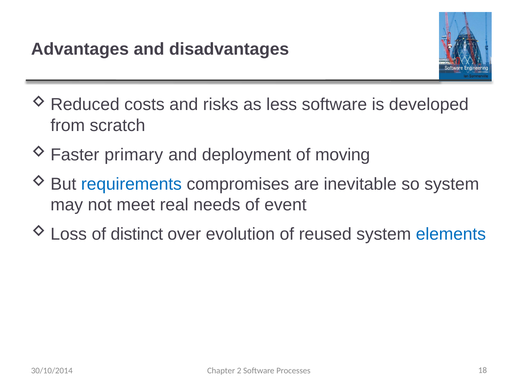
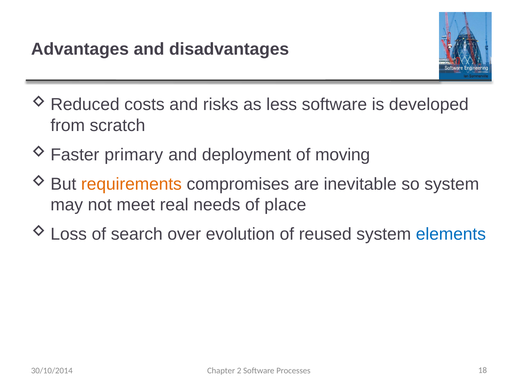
requirements colour: blue -> orange (131, 184)
event: event -> place (285, 205)
distinct: distinct -> search (137, 234)
